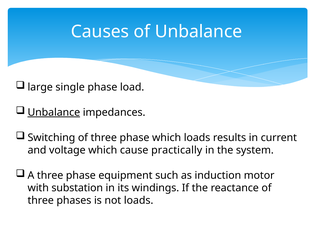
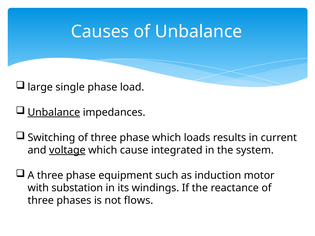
voltage underline: none -> present (67, 150)
practically: practically -> integrated (177, 150)
not loads: loads -> flows (139, 201)
